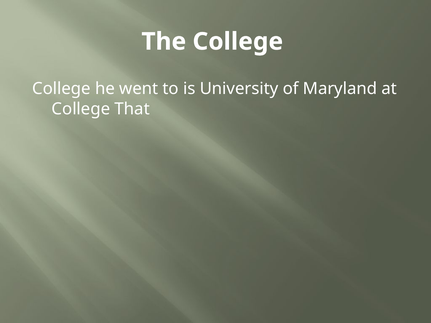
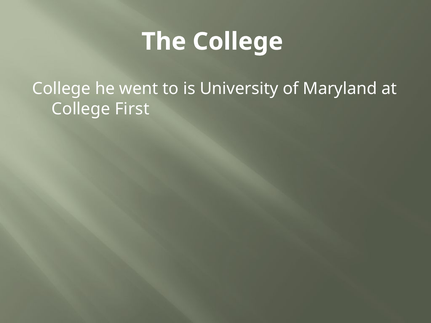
That: That -> First (132, 109)
